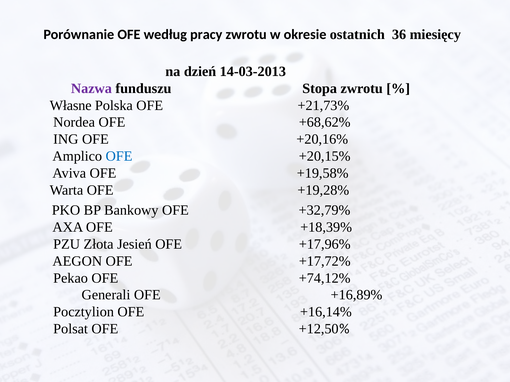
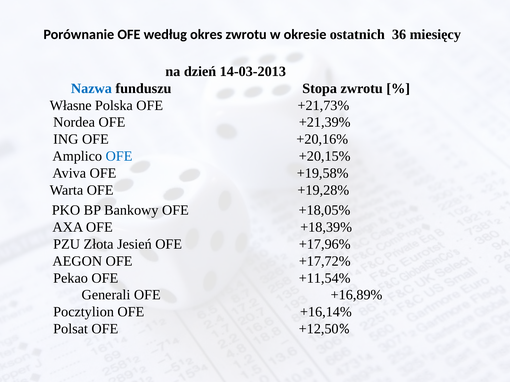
pracy: pracy -> okres (206, 35)
Nazwa colour: purple -> blue (91, 88)
+68,62%: +68,62% -> +21,39% (325, 122)
+32,79%: +32,79% -> +18,05% (324, 210)
+74,12%: +74,12% -> +11,54% (325, 278)
